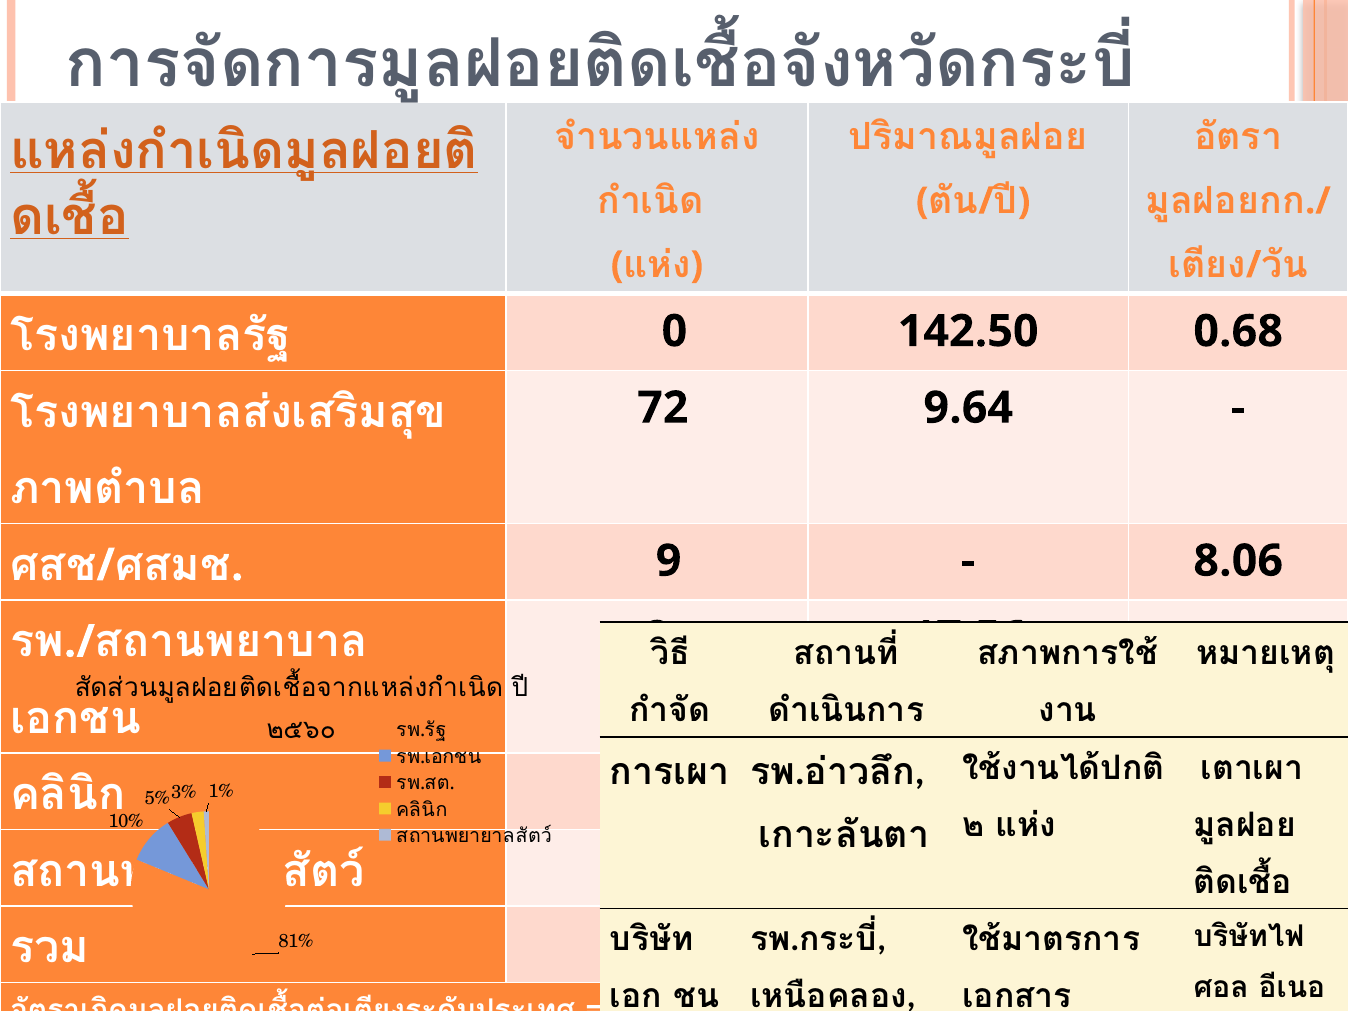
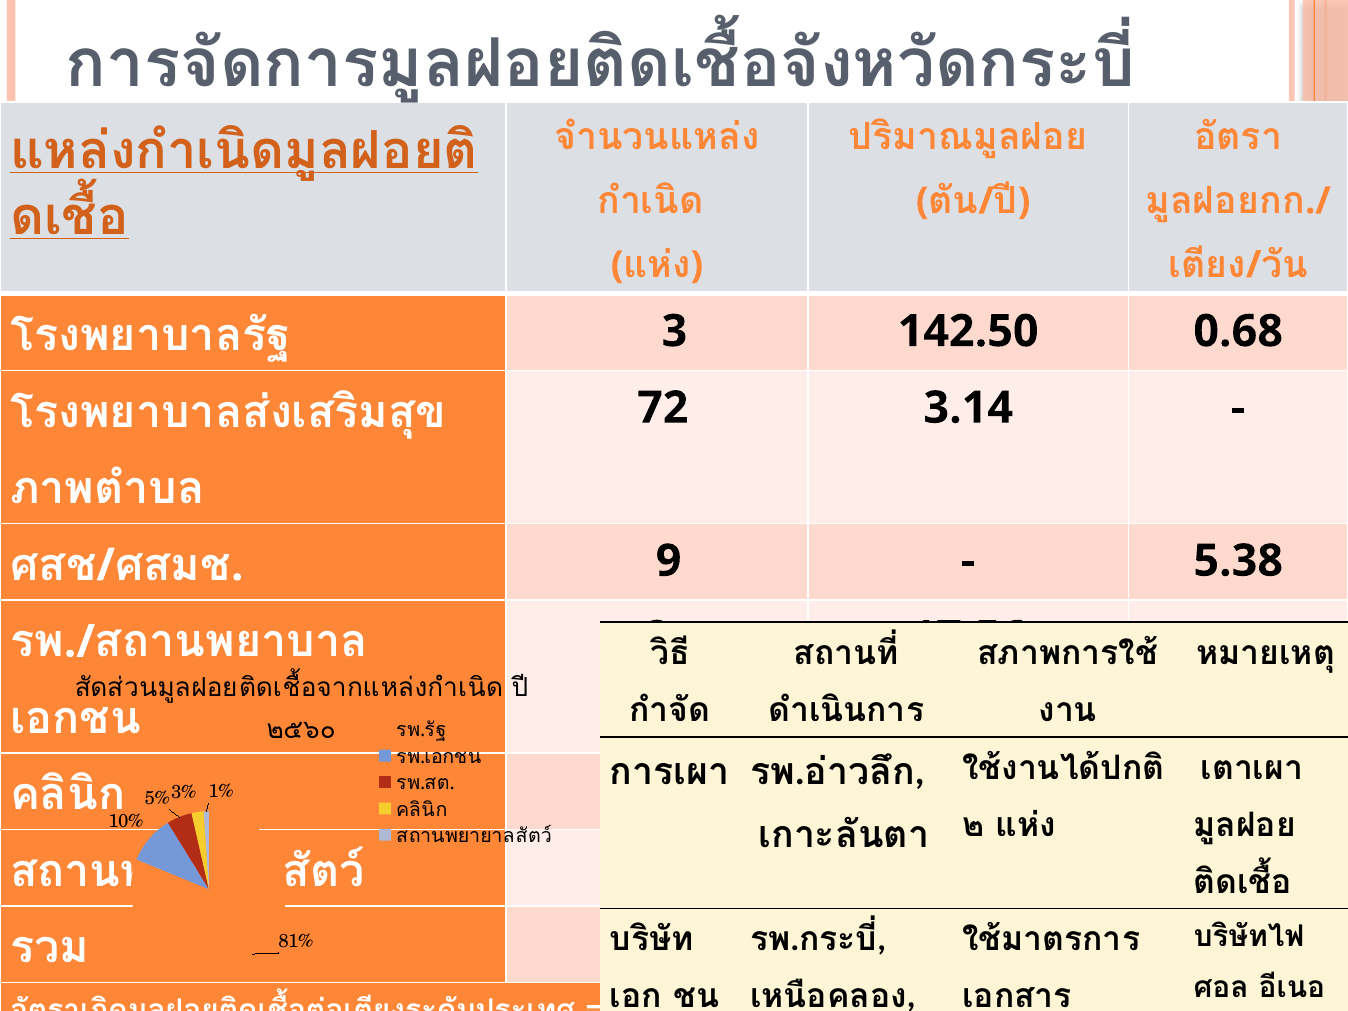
0: 0 -> 3 (674, 331)
9.64: 9.64 -> 3.14 (968, 408)
8.06: 8.06 -> 5.38 (1238, 561)
